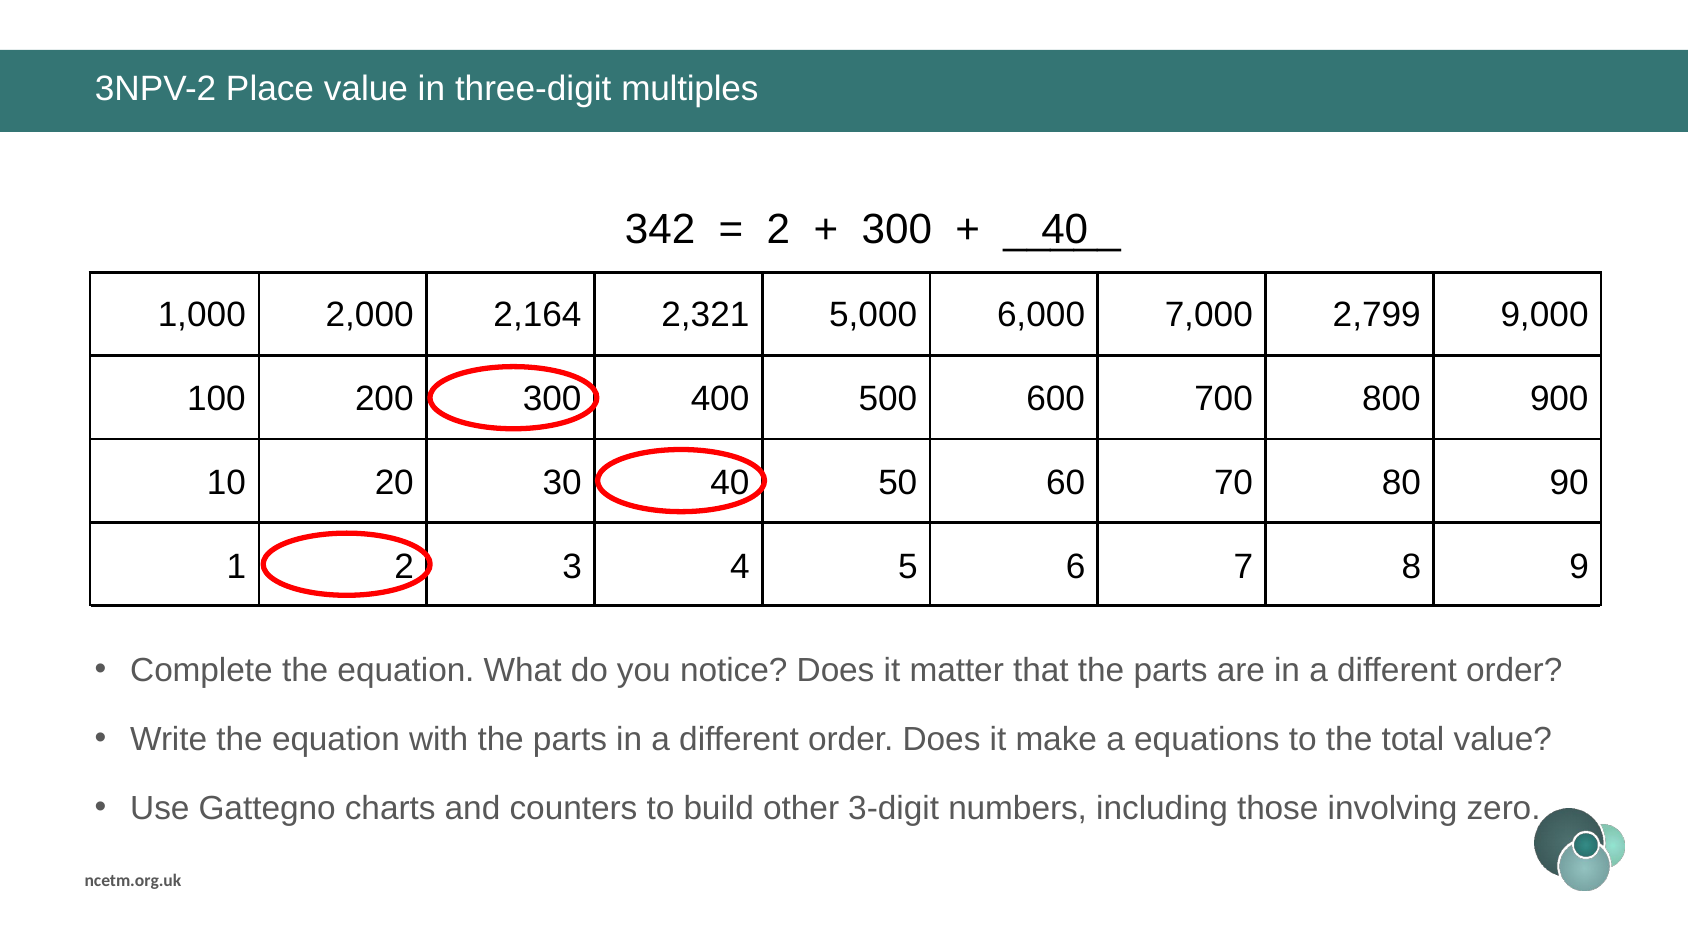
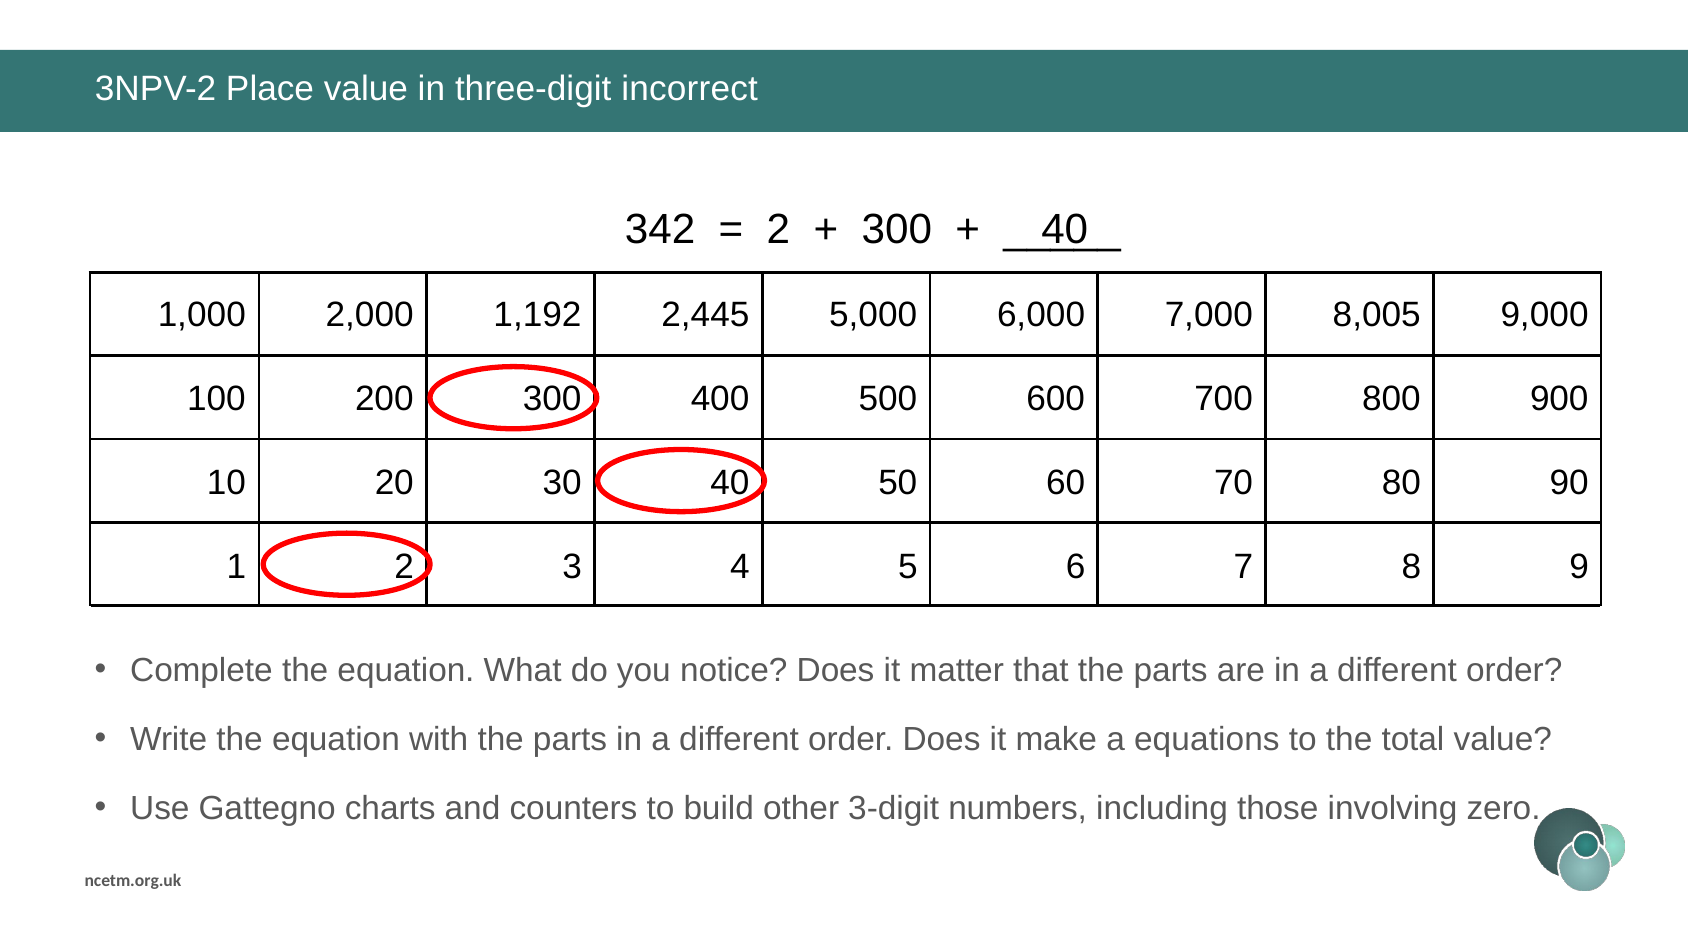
multiples: multiples -> incorrect (690, 89)
2,164: 2,164 -> 1,192 (538, 315)
2,321: 2,321 -> 2,445 (705, 315)
2,799: 2,799 -> 8,005 (1377, 315)
